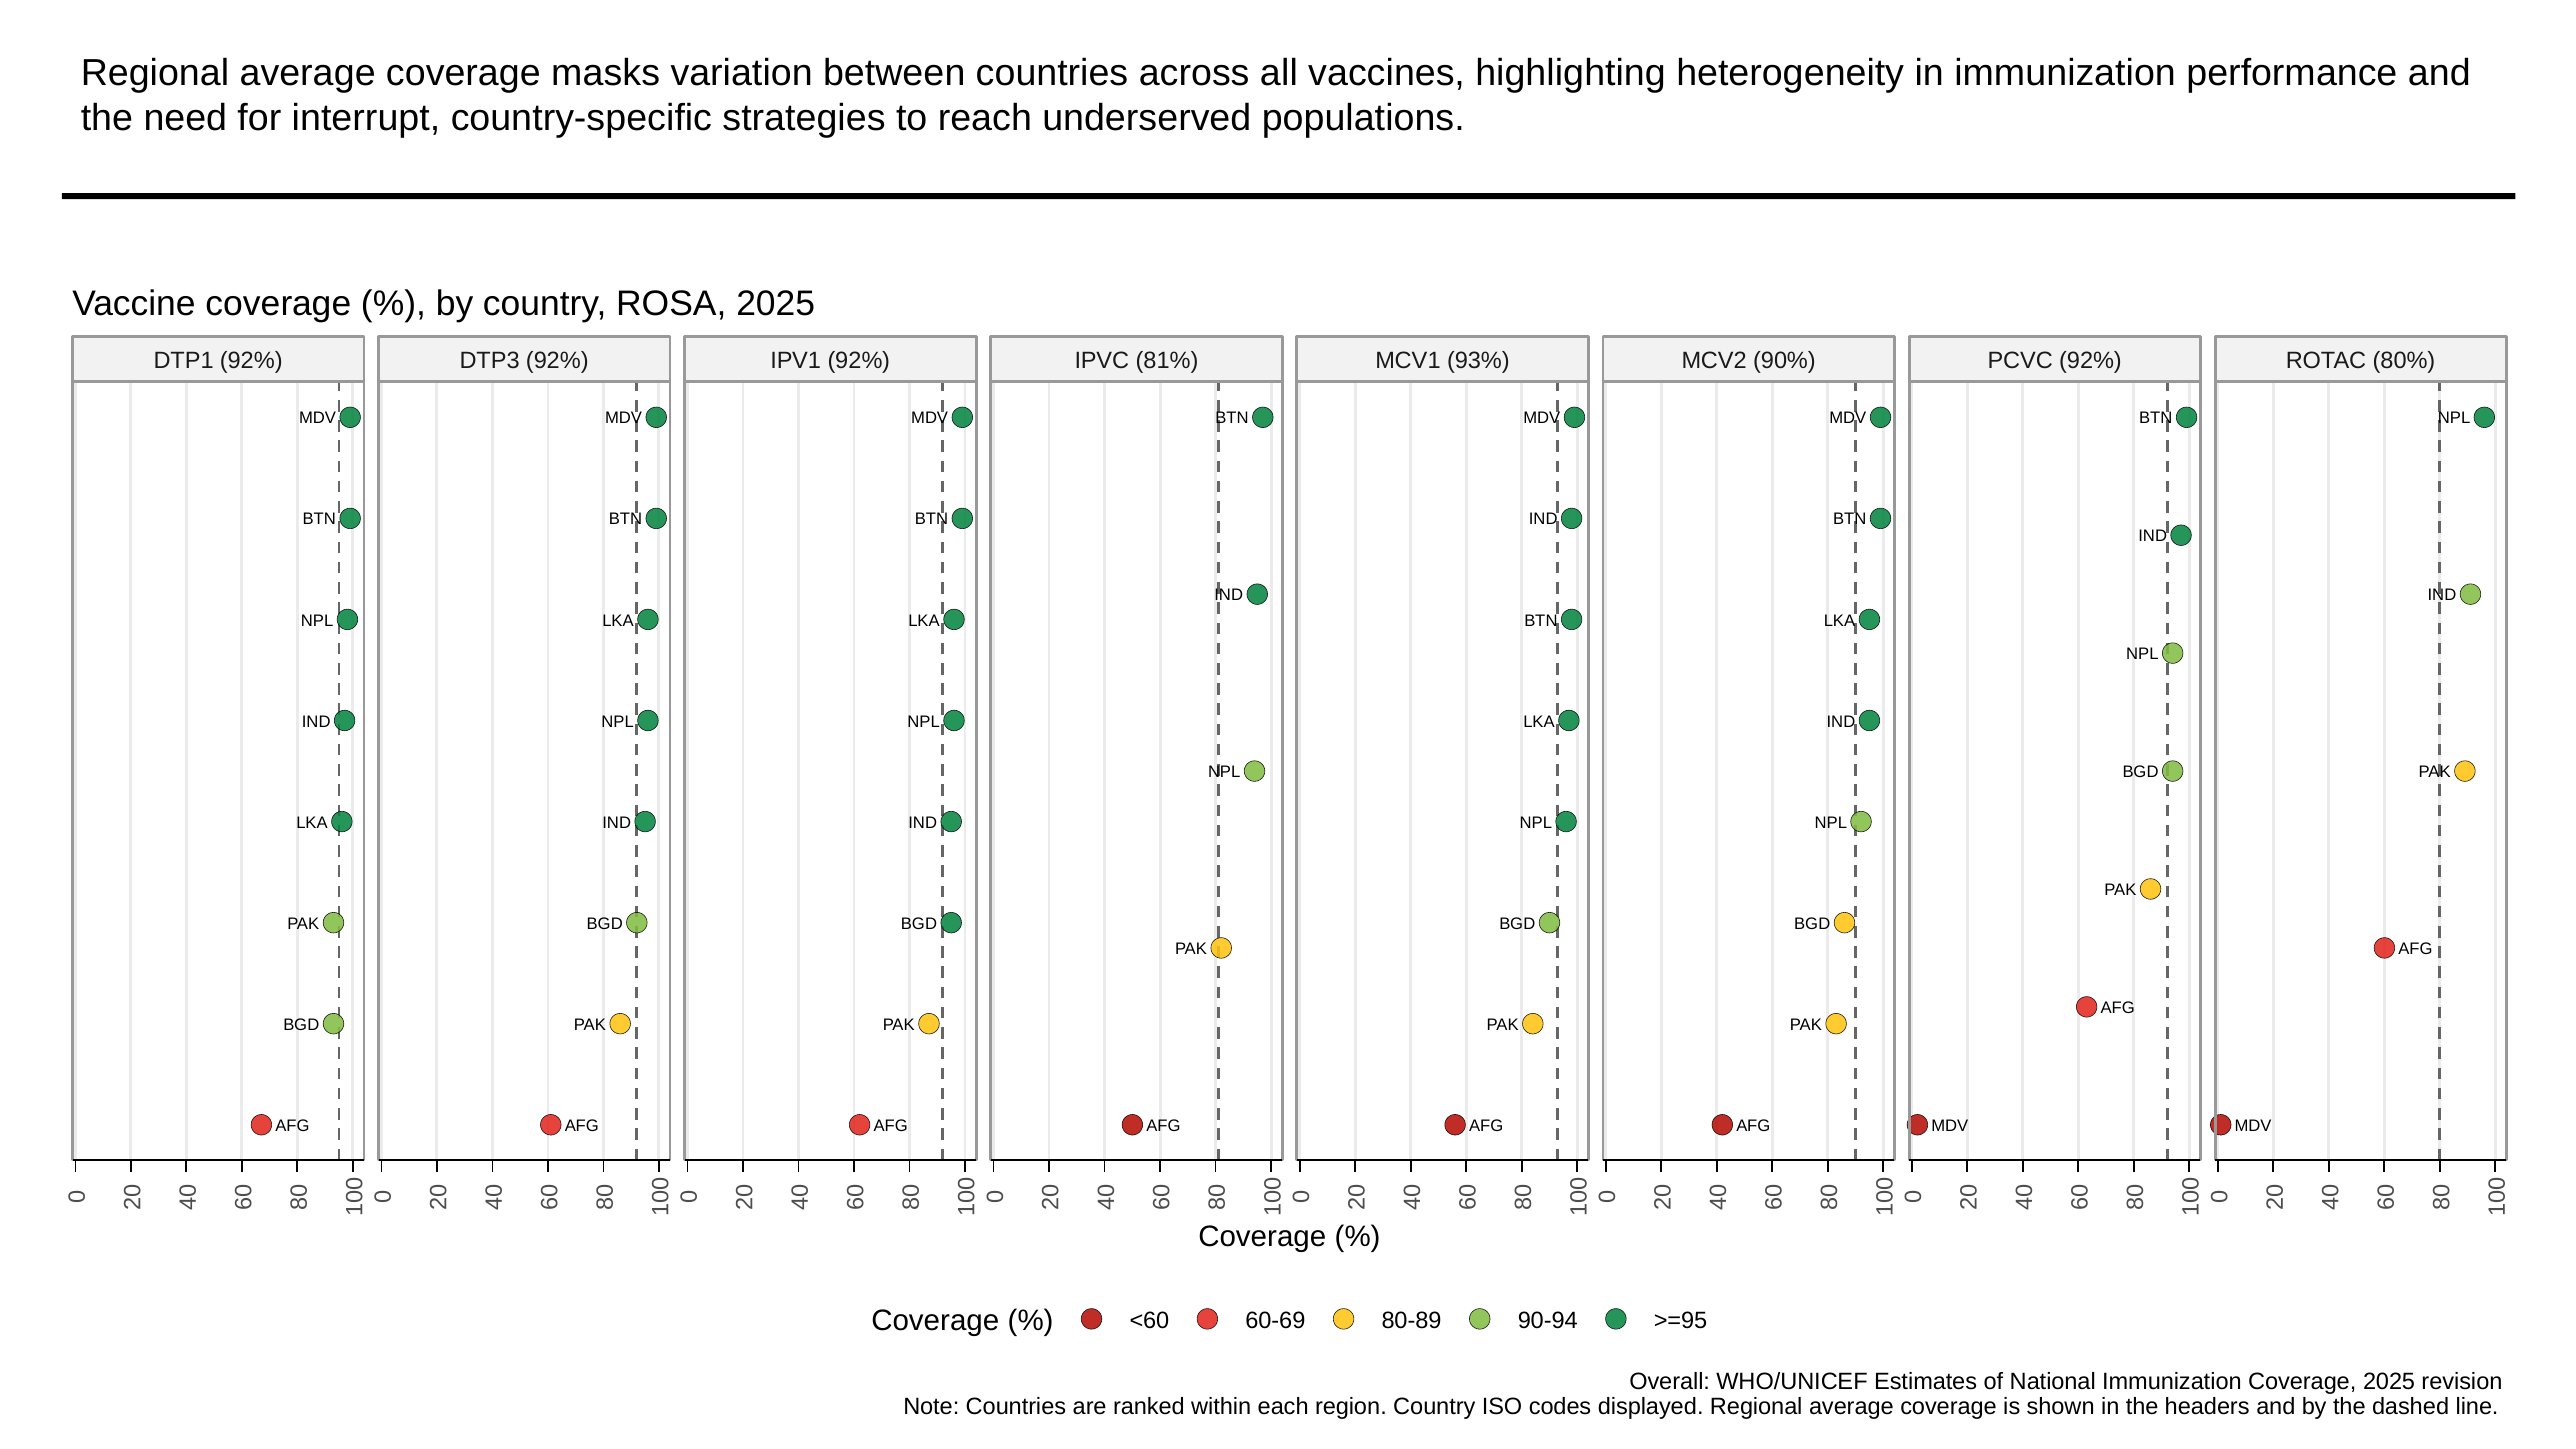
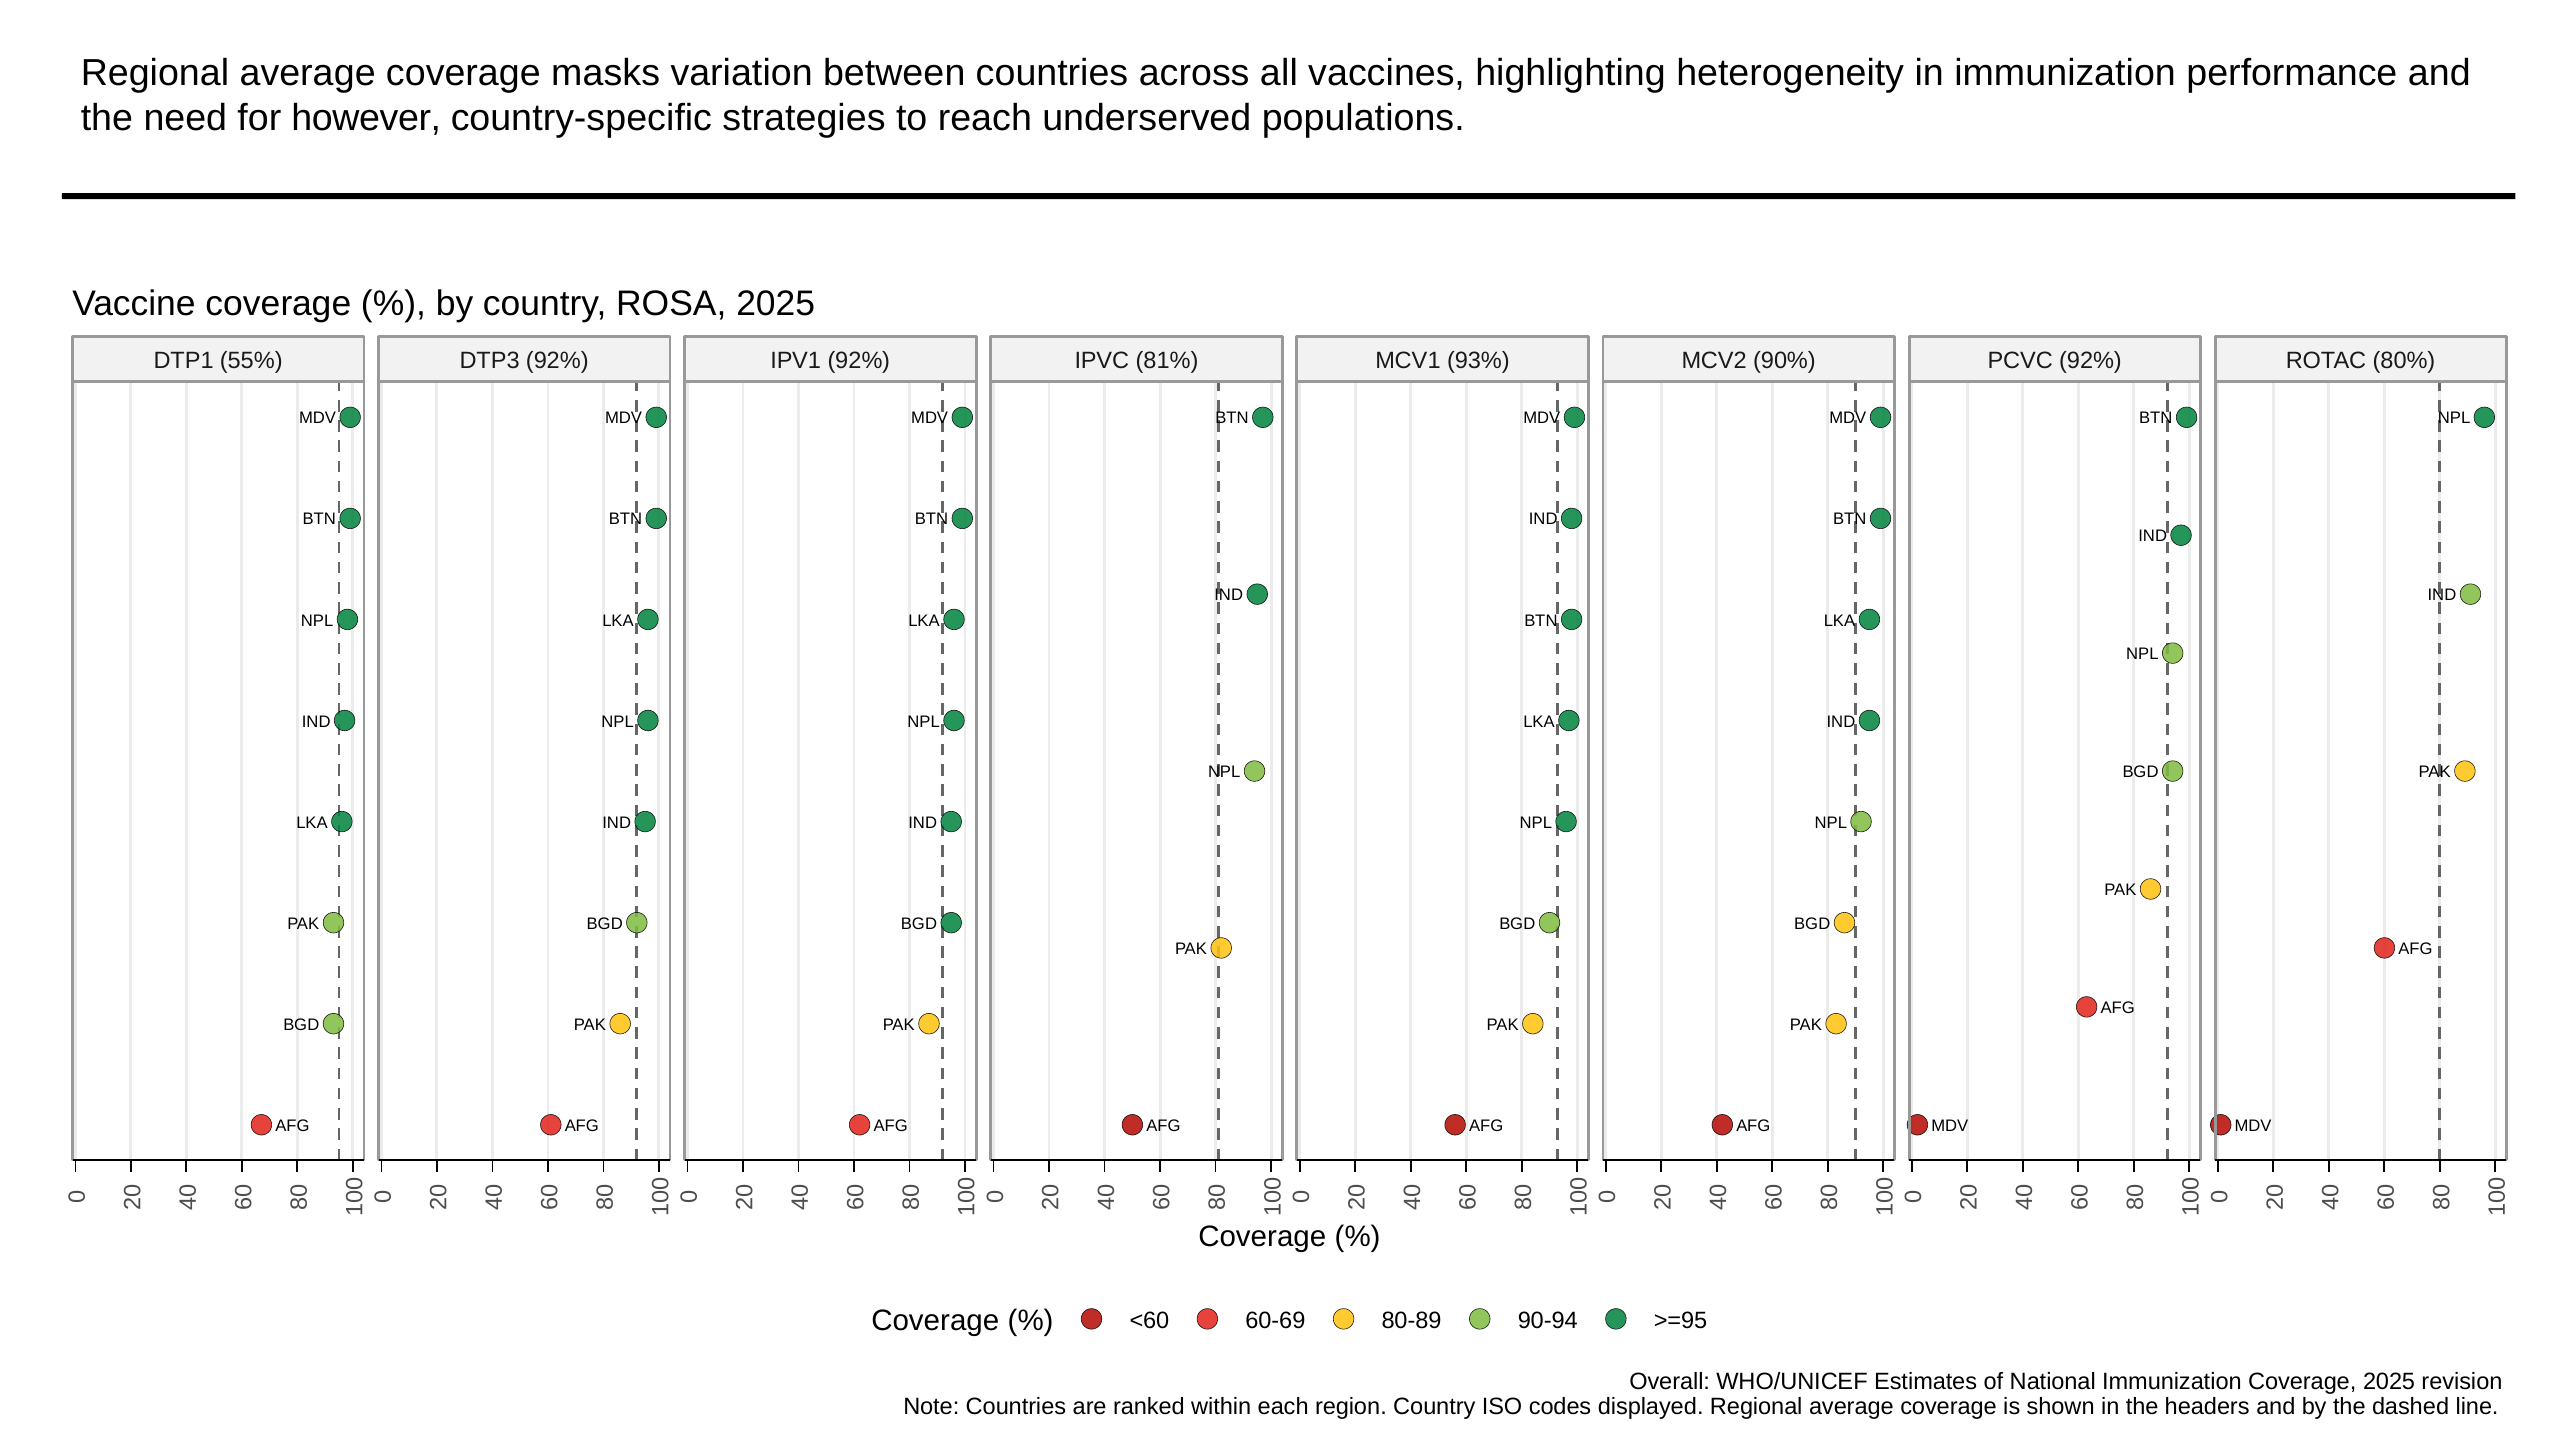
interrupt: interrupt -> however (366, 118)
DTP1 92%: 92% -> 55% (251, 361)
